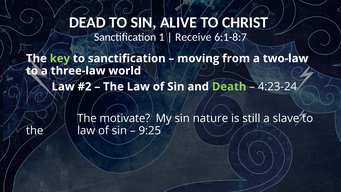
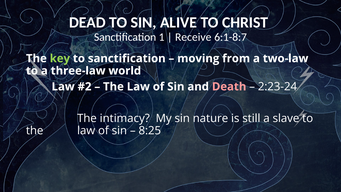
Death colour: light green -> pink (229, 87)
4:23-24: 4:23-24 -> 2:23-24 (277, 87)
motivate: motivate -> intimacy (125, 118)
9:25: 9:25 -> 8:25 (150, 130)
